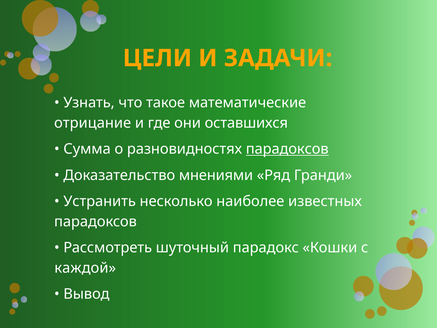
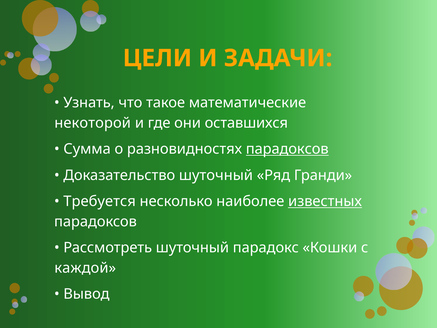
отрицание: отрицание -> некоторой (93, 123)
Доказательство мнениями: мнениями -> шуточный (216, 175)
Устранить: Устранить -> Требуется (100, 201)
известных underline: none -> present (325, 201)
